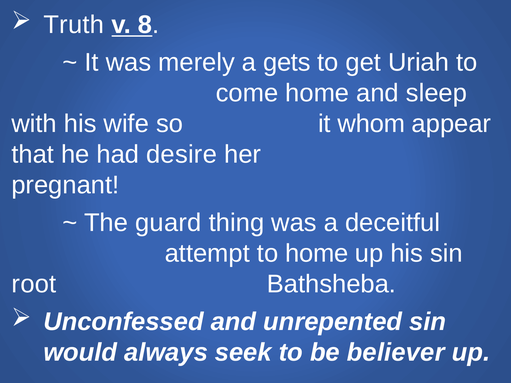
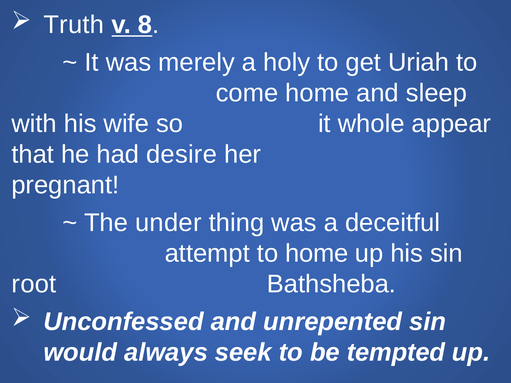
gets: gets -> holy (287, 62)
whom: whom -> whole (371, 124)
guard: guard -> under (168, 223)
believer: believer -> tempted (396, 353)
